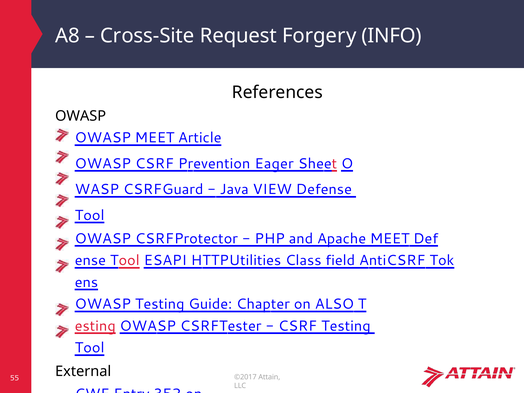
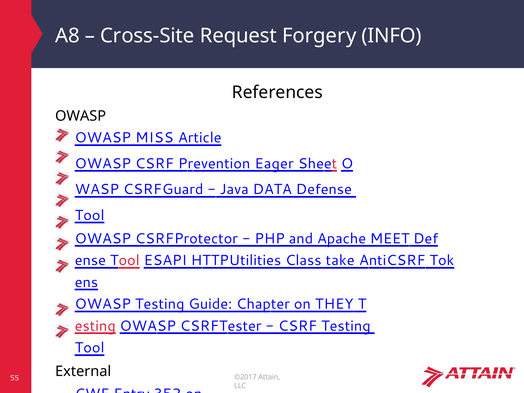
OWASP MEET: MEET -> MISS (154, 138)
VIEW: VIEW -> DATA (272, 189)
field: field -> take (340, 260)
ALSO: ALSO -> THEY (334, 304)
